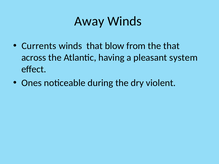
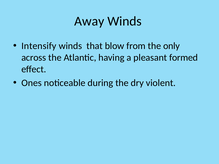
Currents: Currents -> Intensify (39, 46)
the that: that -> only (171, 46)
system: system -> formed (184, 58)
